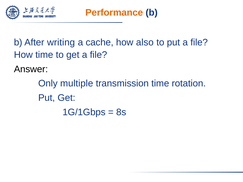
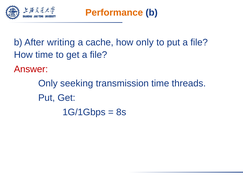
how also: also -> only (145, 42)
Answer colour: black -> red (31, 69)
multiple: multiple -> seeking (77, 84)
rotation: rotation -> threads (189, 84)
